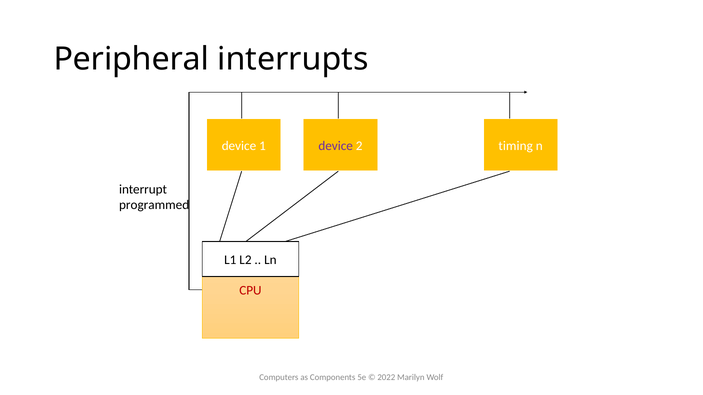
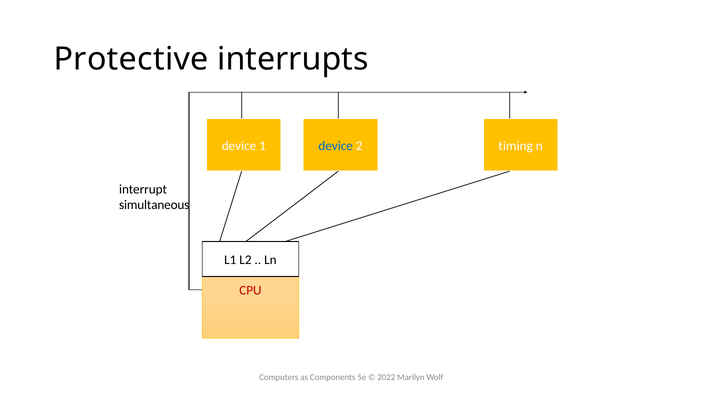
Peripheral: Peripheral -> Protective (131, 59)
device colour: purple -> blue (336, 146)
programmed: programmed -> simultaneous (154, 205)
